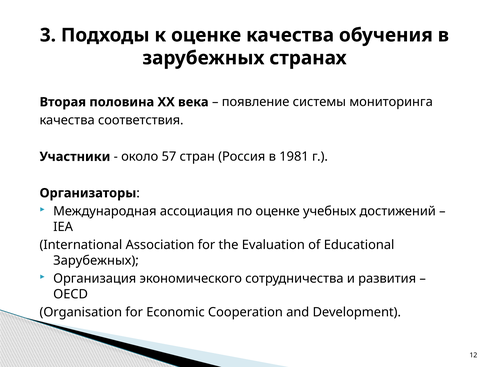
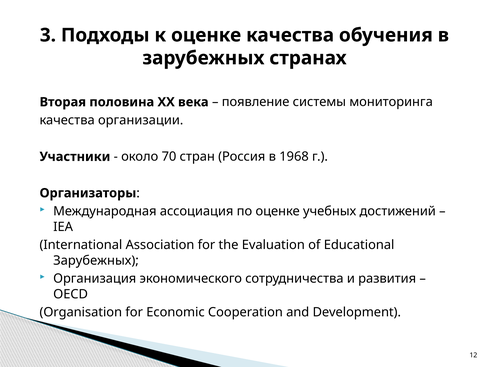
соответствия: соответствия -> организации (141, 120)
57: 57 -> 70 (169, 157)
1981: 1981 -> 1968 (294, 157)
